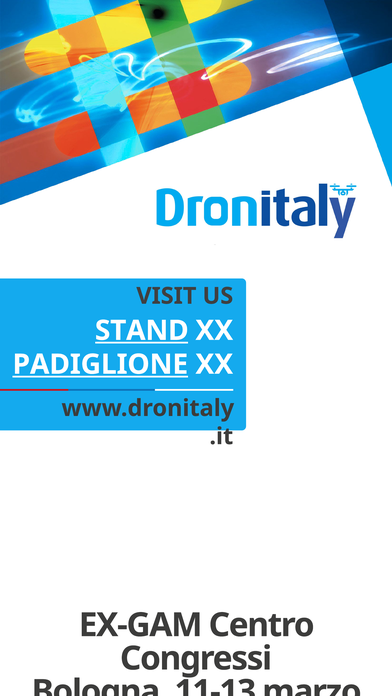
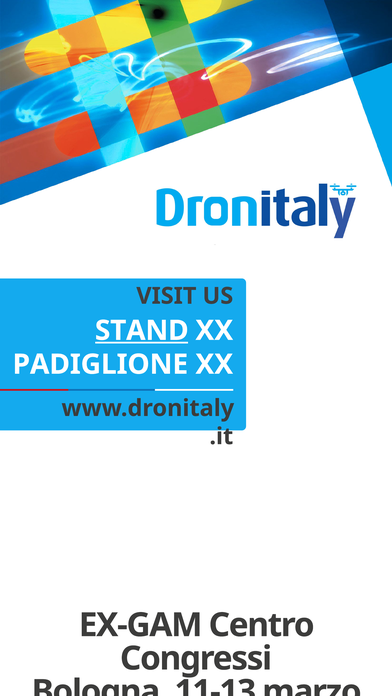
PADIGLIONE underline: present -> none (100, 365)
